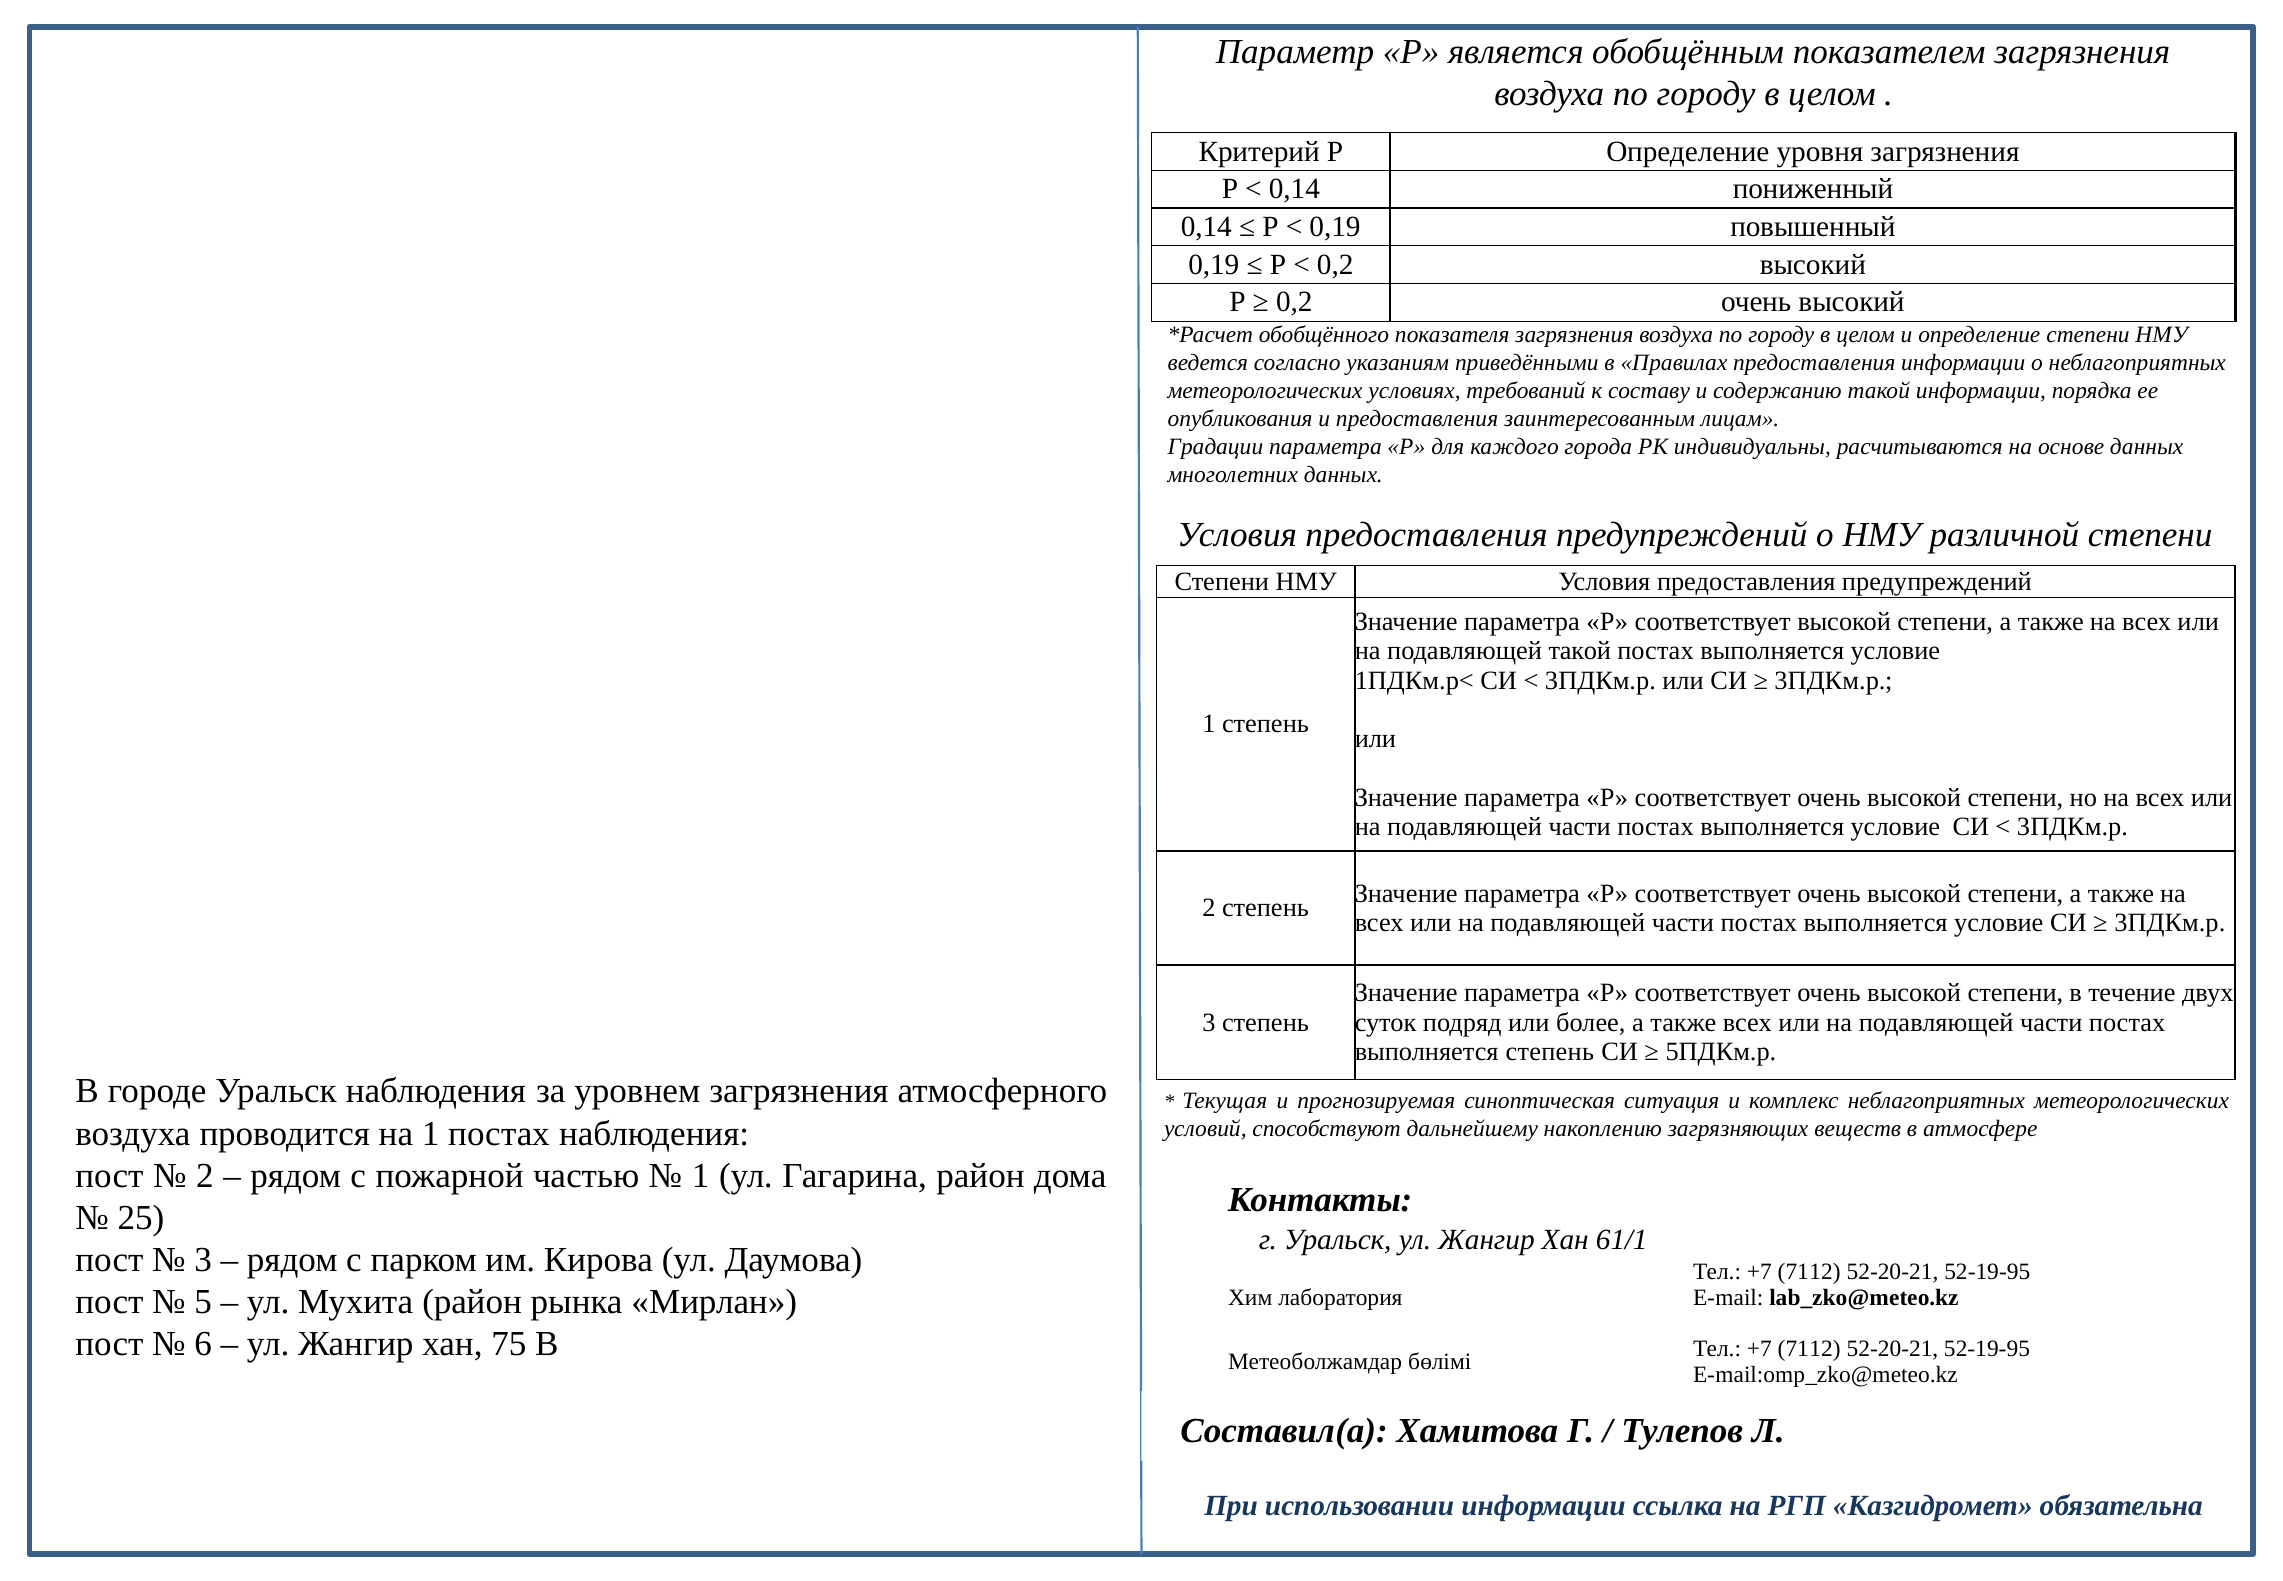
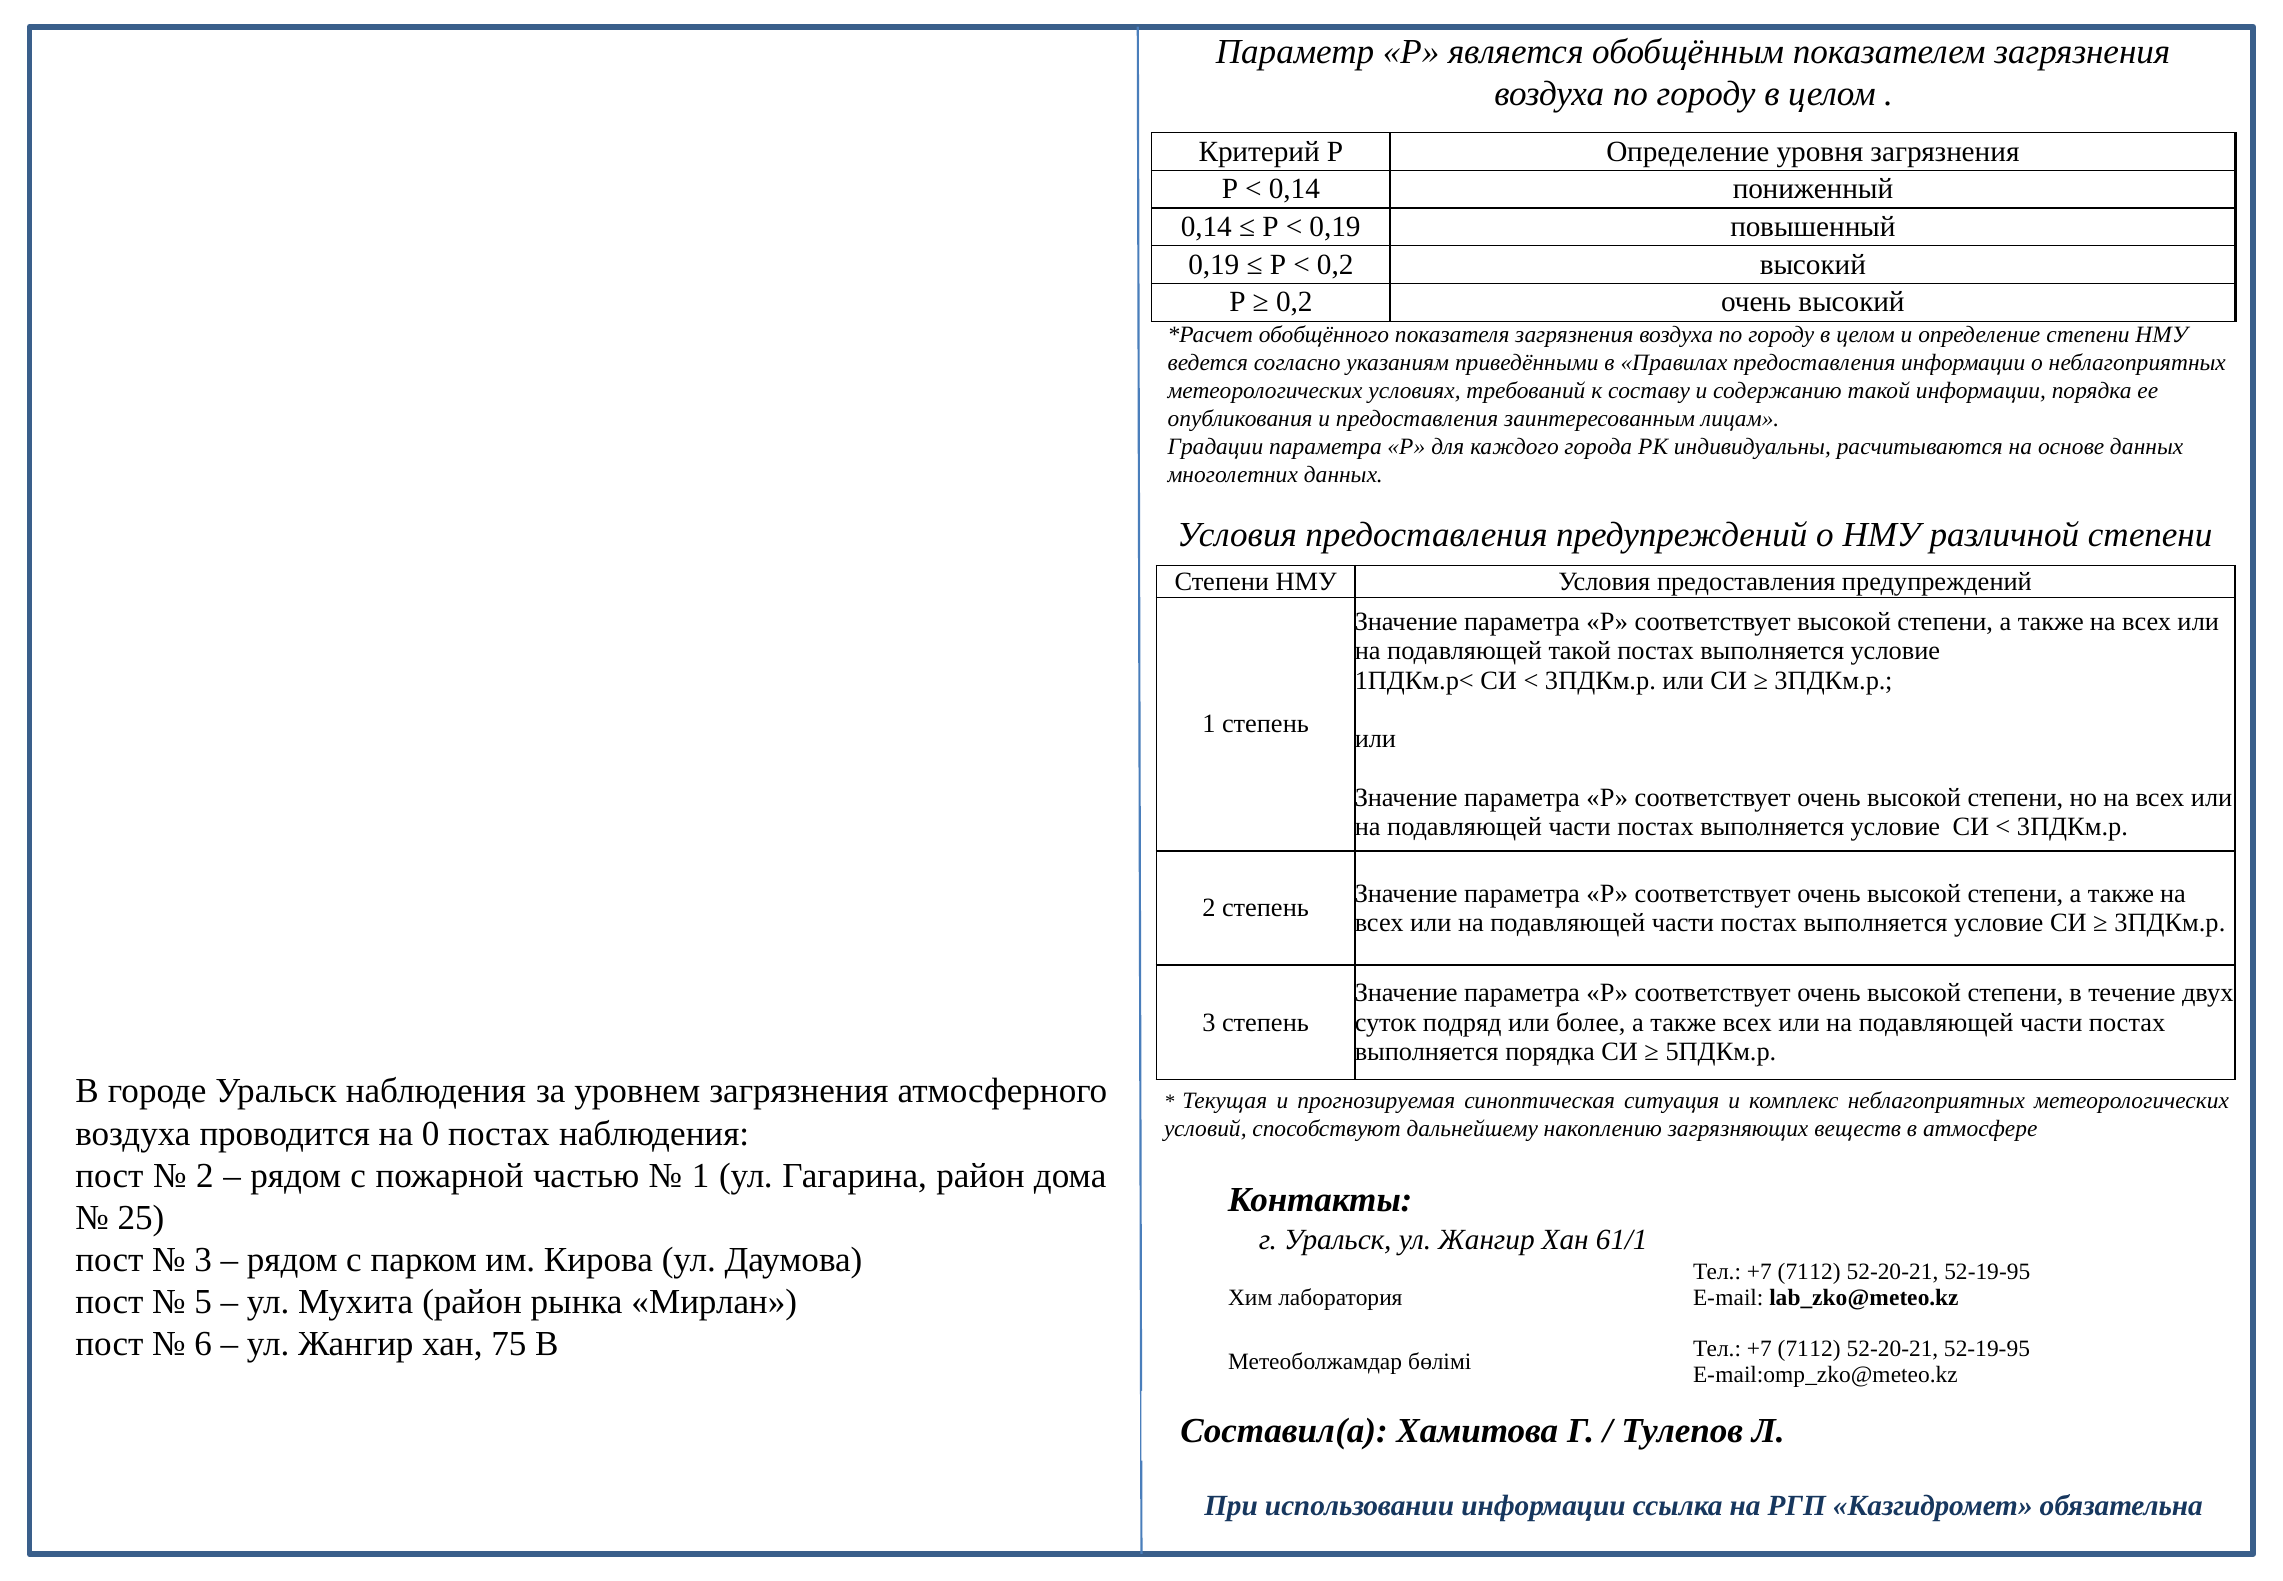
выполняется степень: степень -> порядка (1550, 1051)
на 1: 1 -> 0 (431, 1133)
